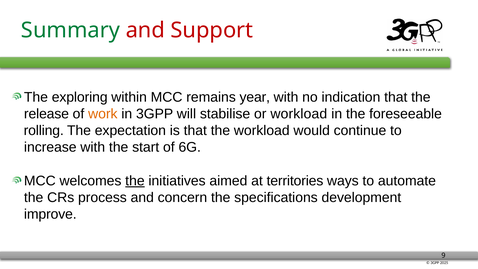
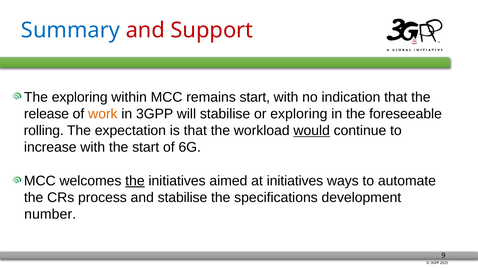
Summary colour: green -> blue (70, 30)
remains year: year -> start (255, 97)
or workload: workload -> exploring (299, 114)
would underline: none -> present (312, 131)
at territories: territories -> initiatives (295, 181)
and concern: concern -> stabilise (183, 198)
improve: improve -> number (50, 214)
